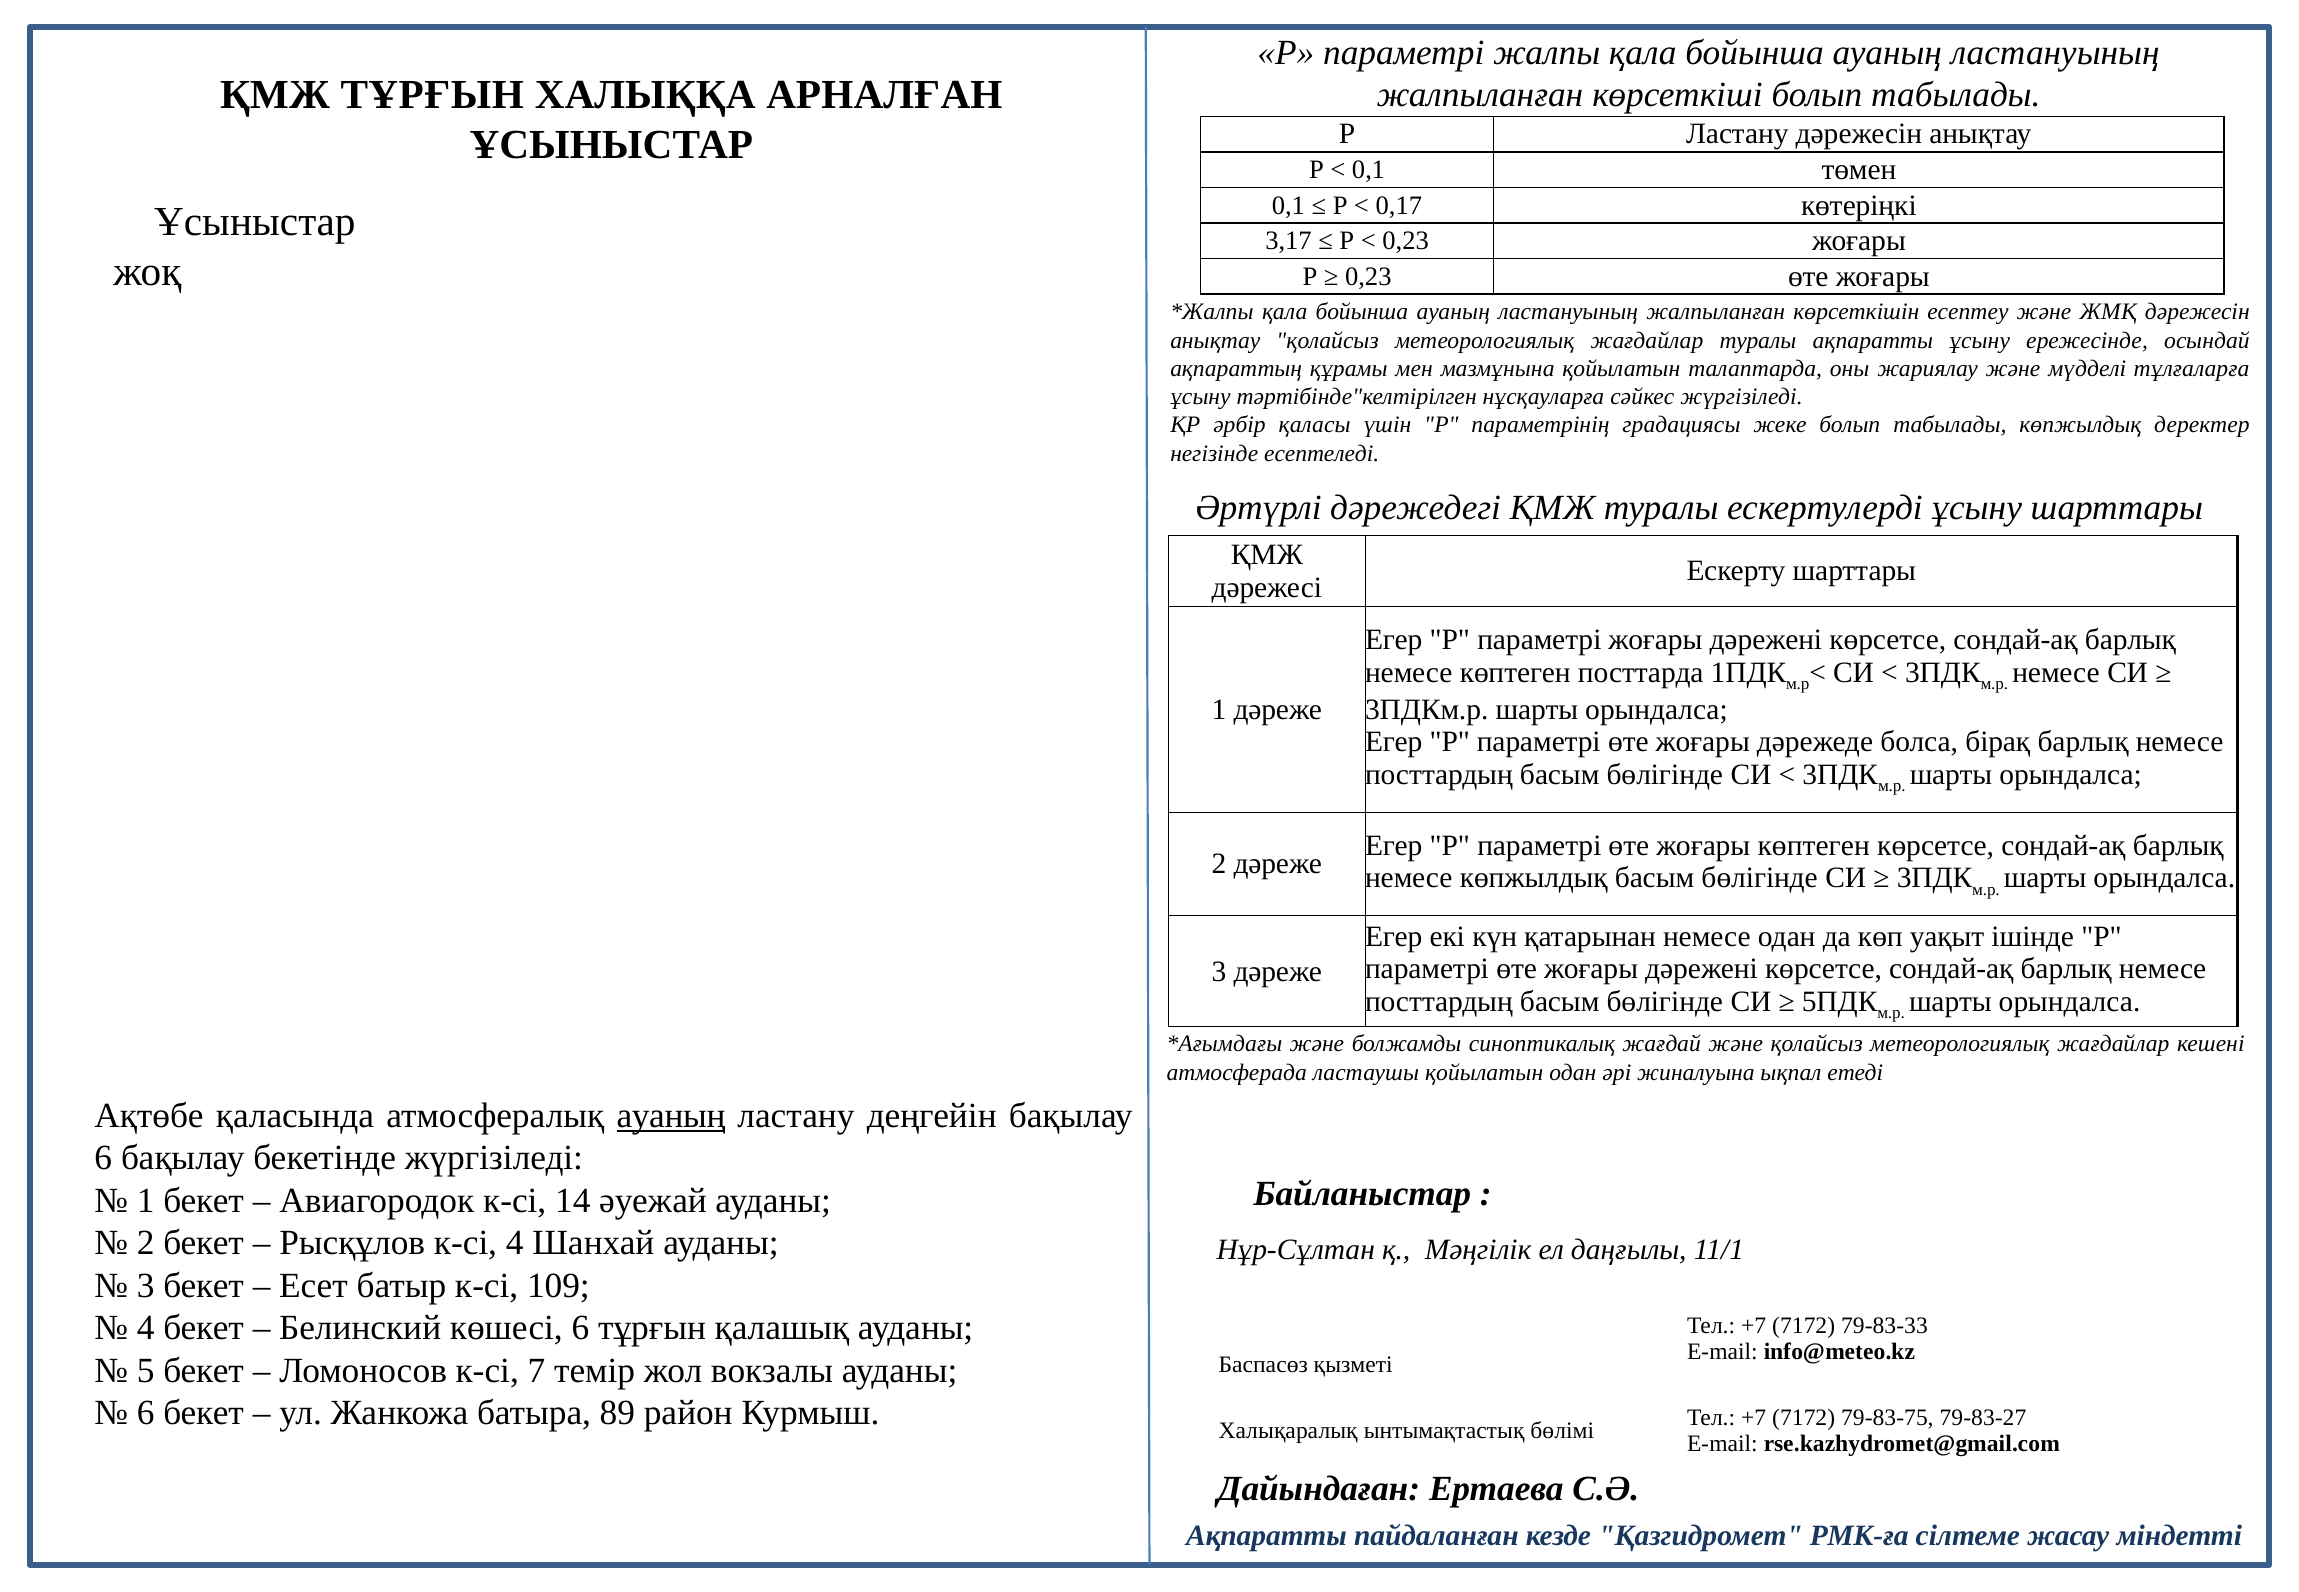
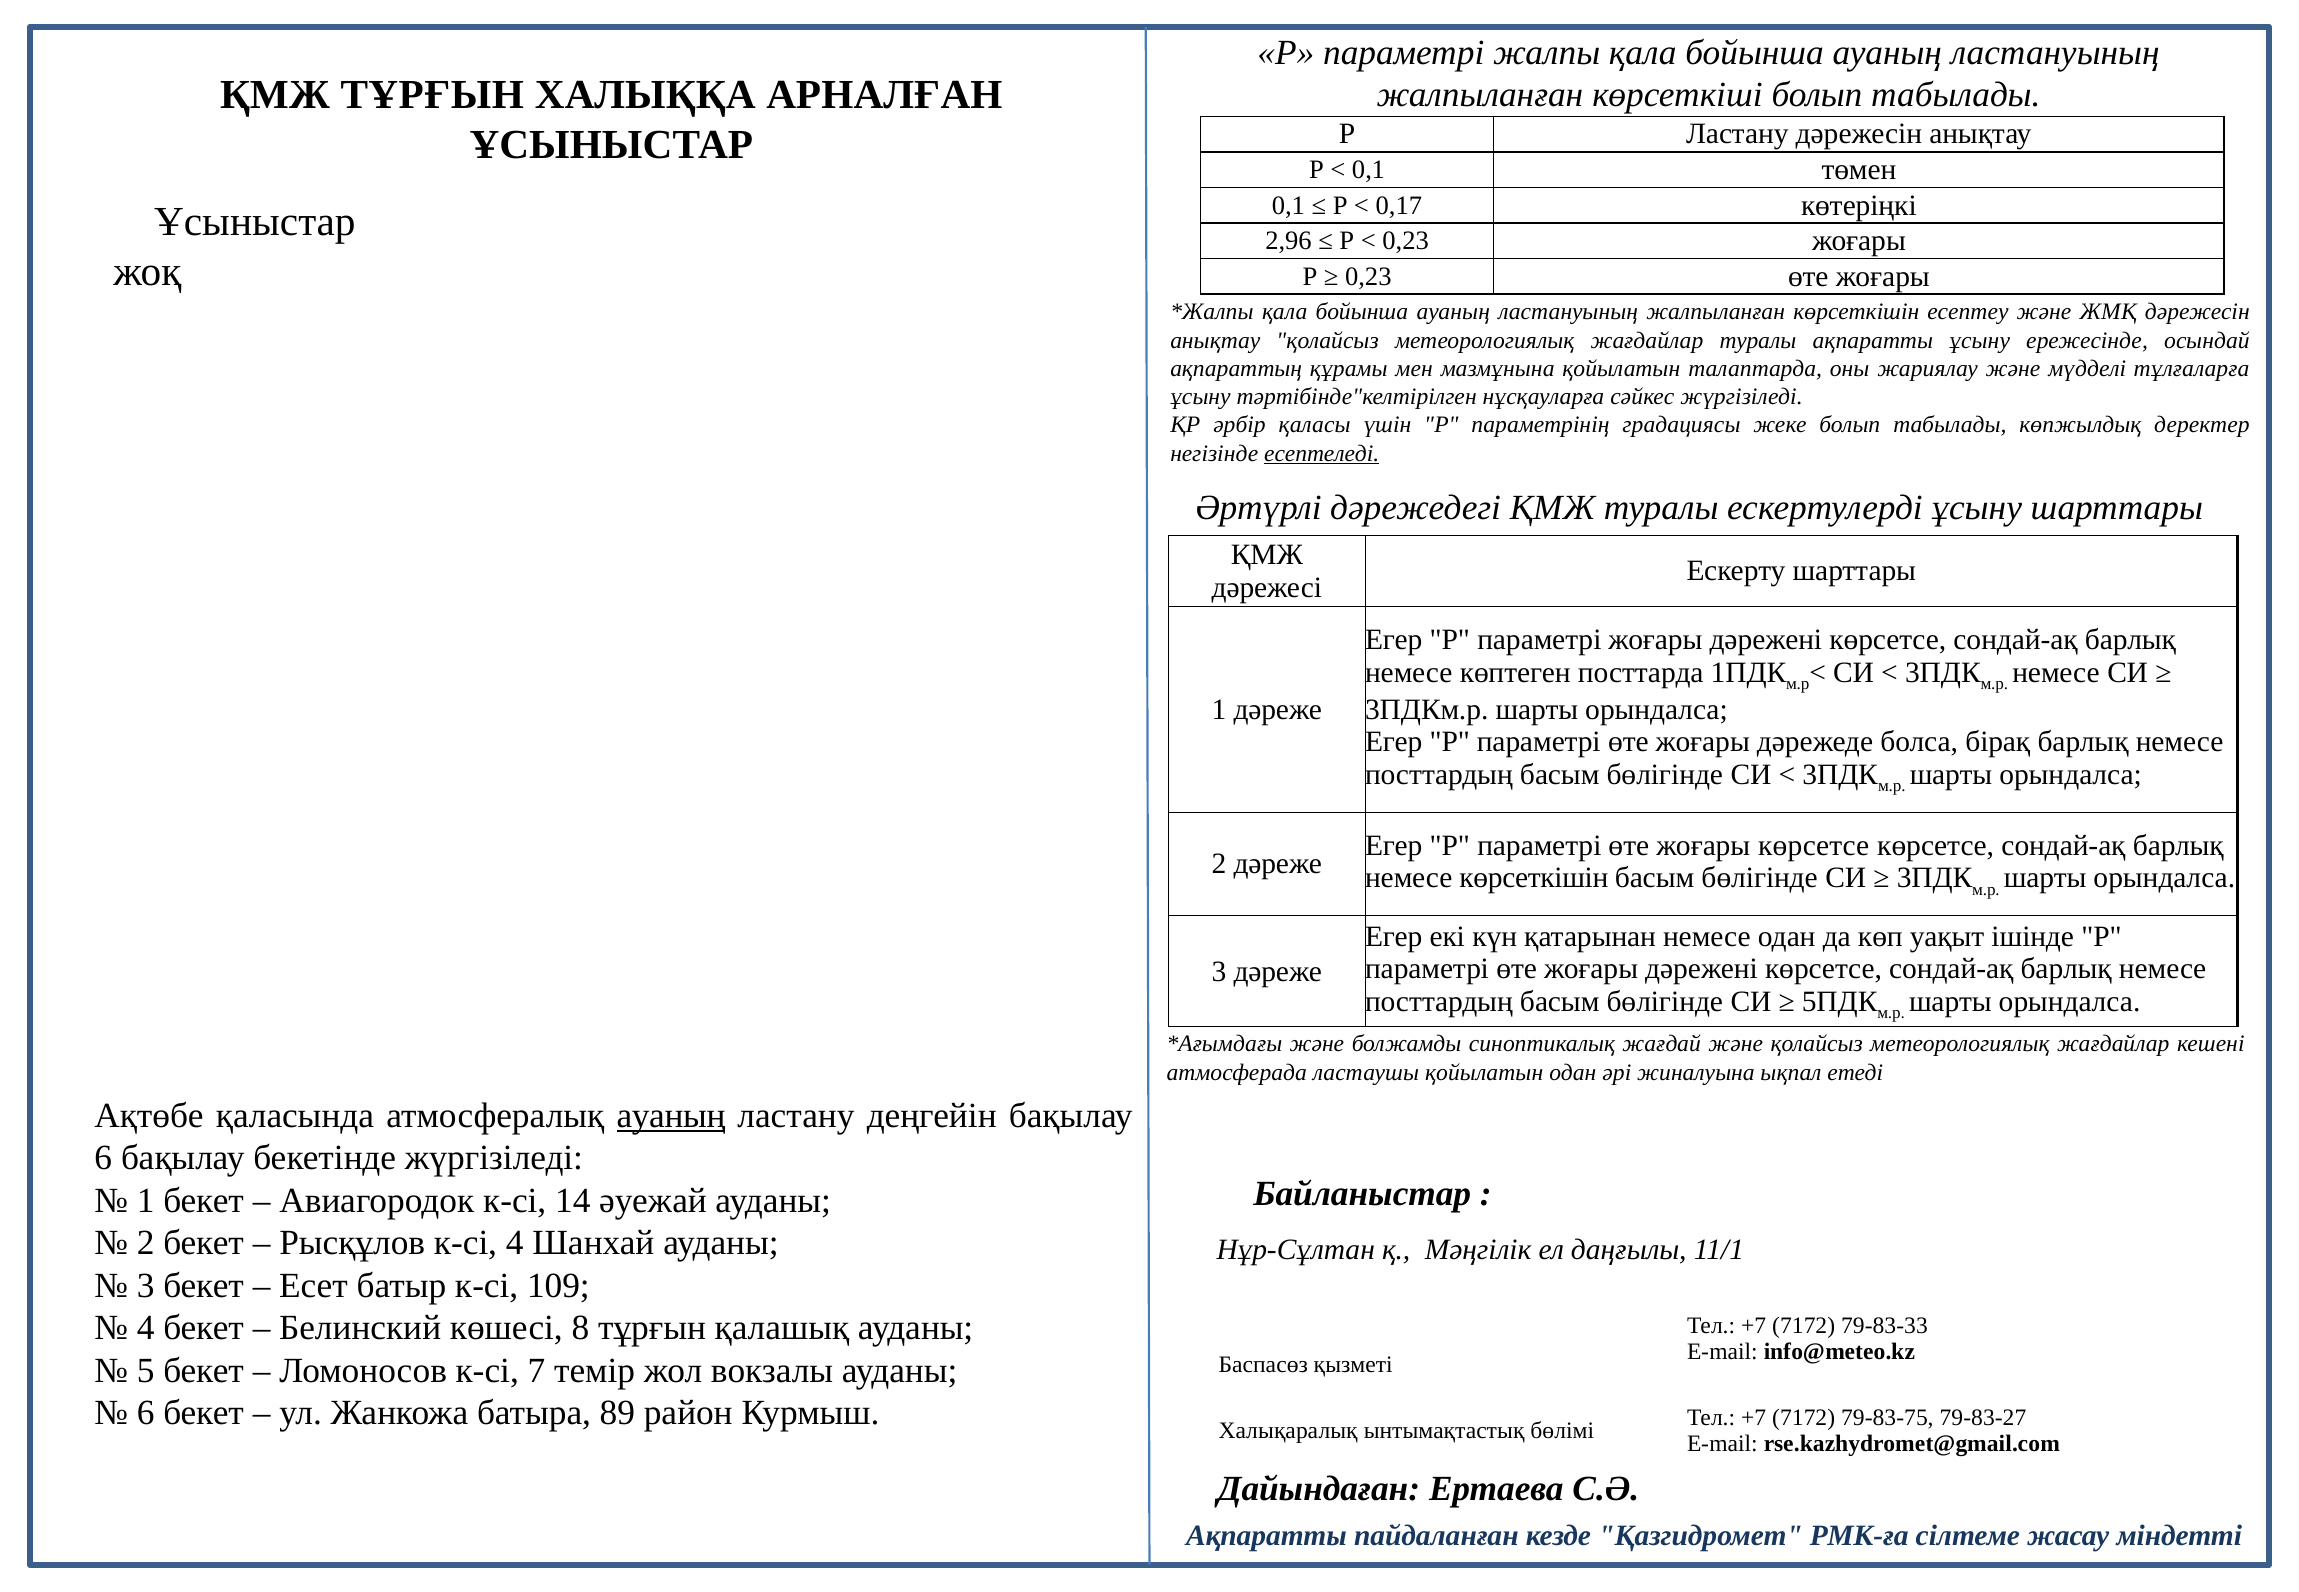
3,17: 3,17 -> 2,96 (1289, 241)
есептеледі underline: none -> present (1322, 453)
жоғары көптеген: көптеген -> көрсетсе (1814, 845)
немесе көпжылдық: көпжылдық -> көрсеткішін (1534, 878)
көшесі 6: 6 -> 8 (580, 1328)
